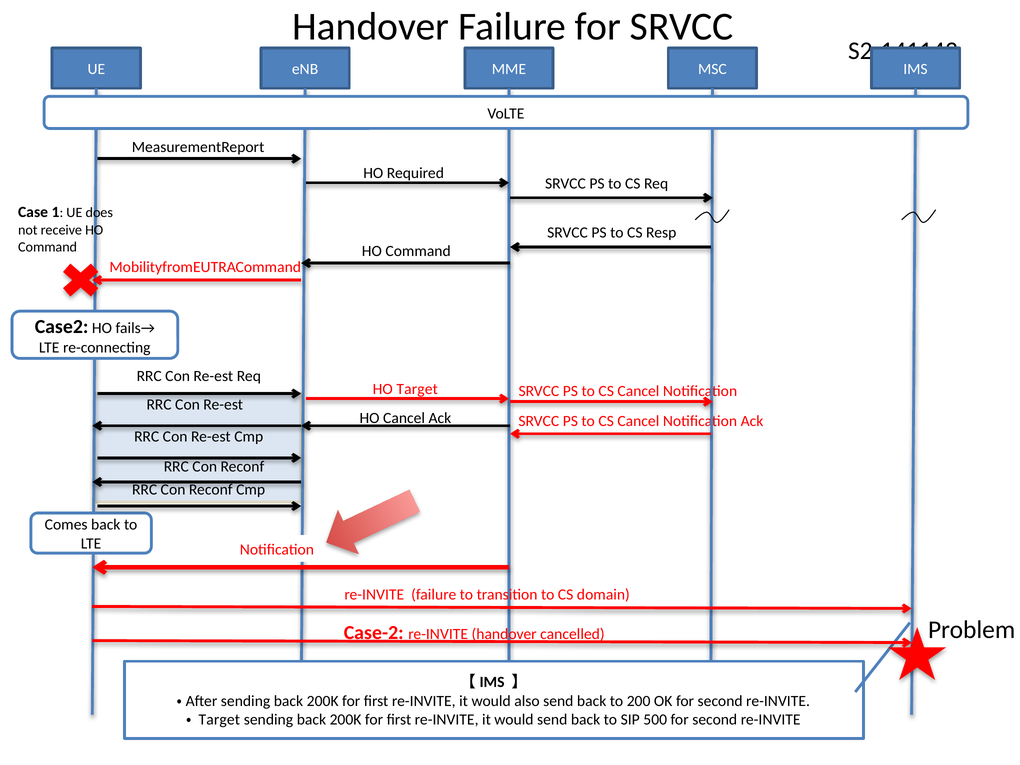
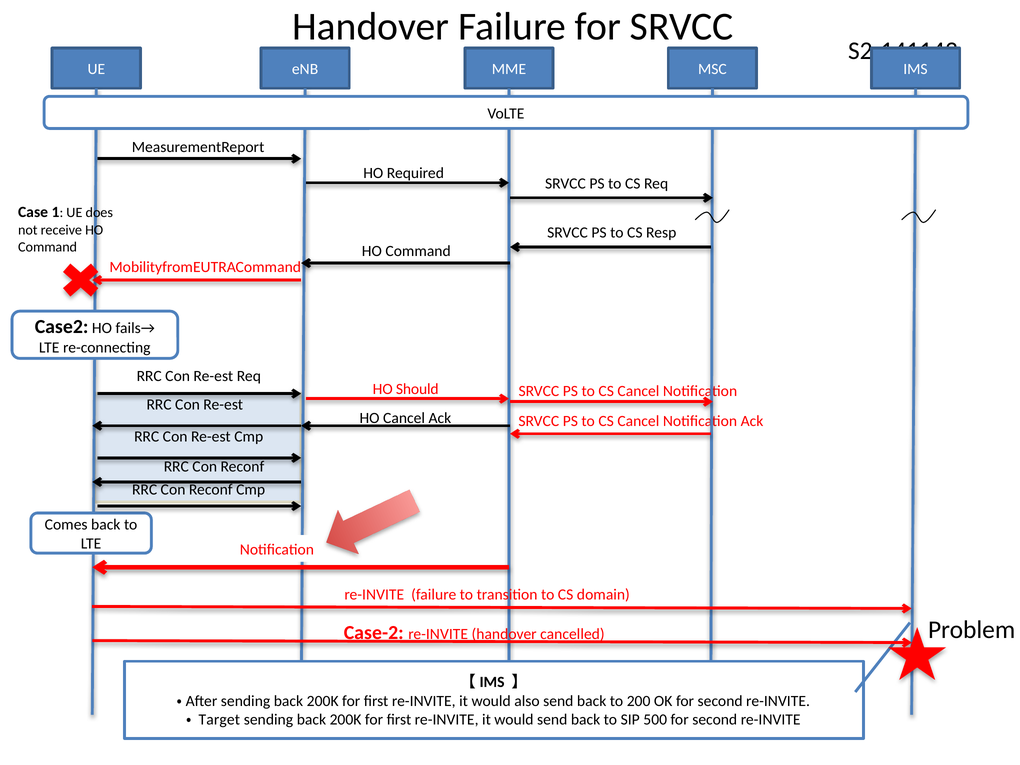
HO Target: Target -> Should (417, 389)
